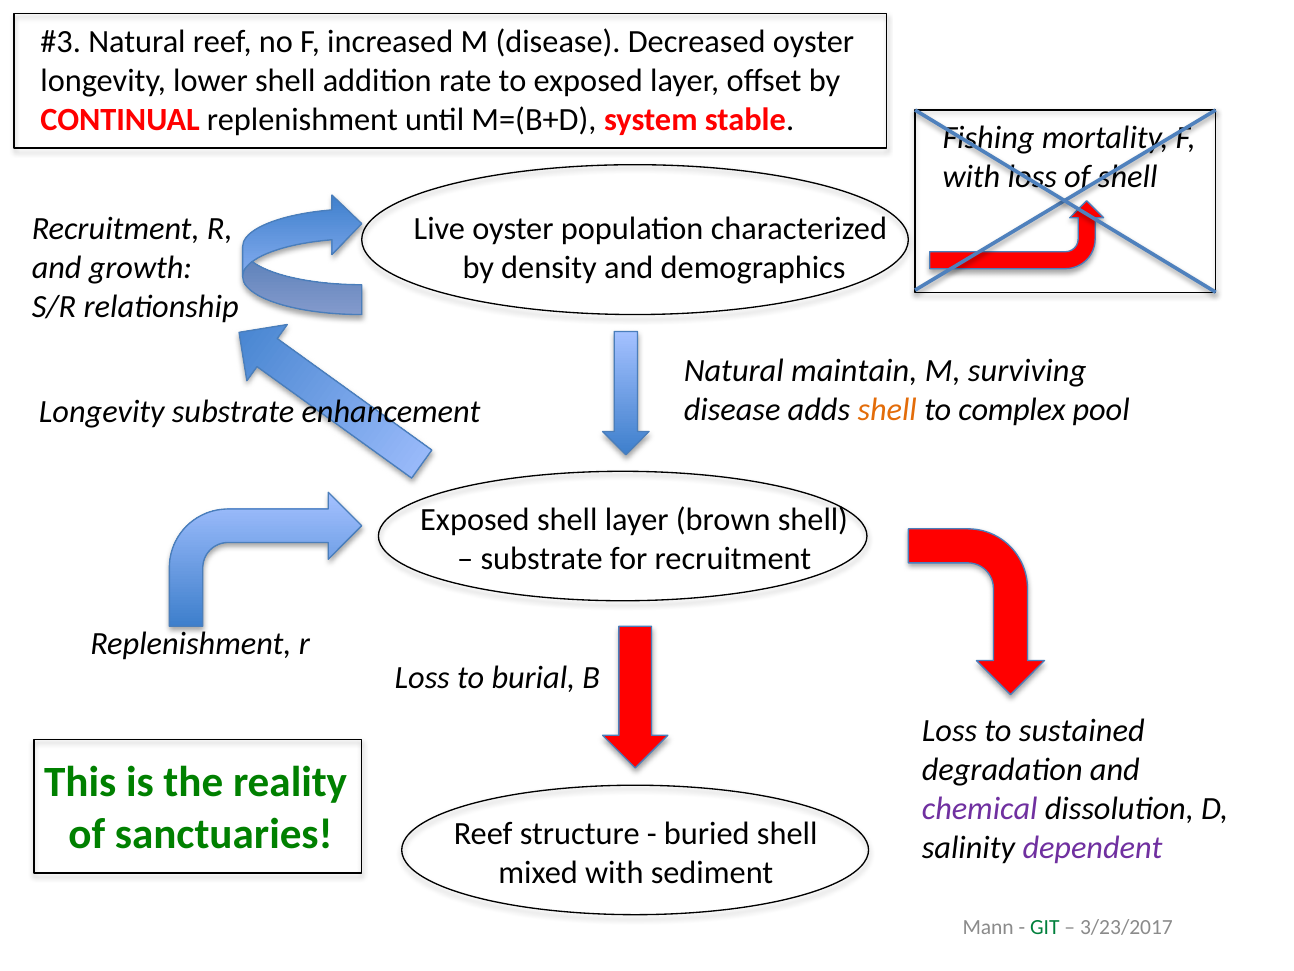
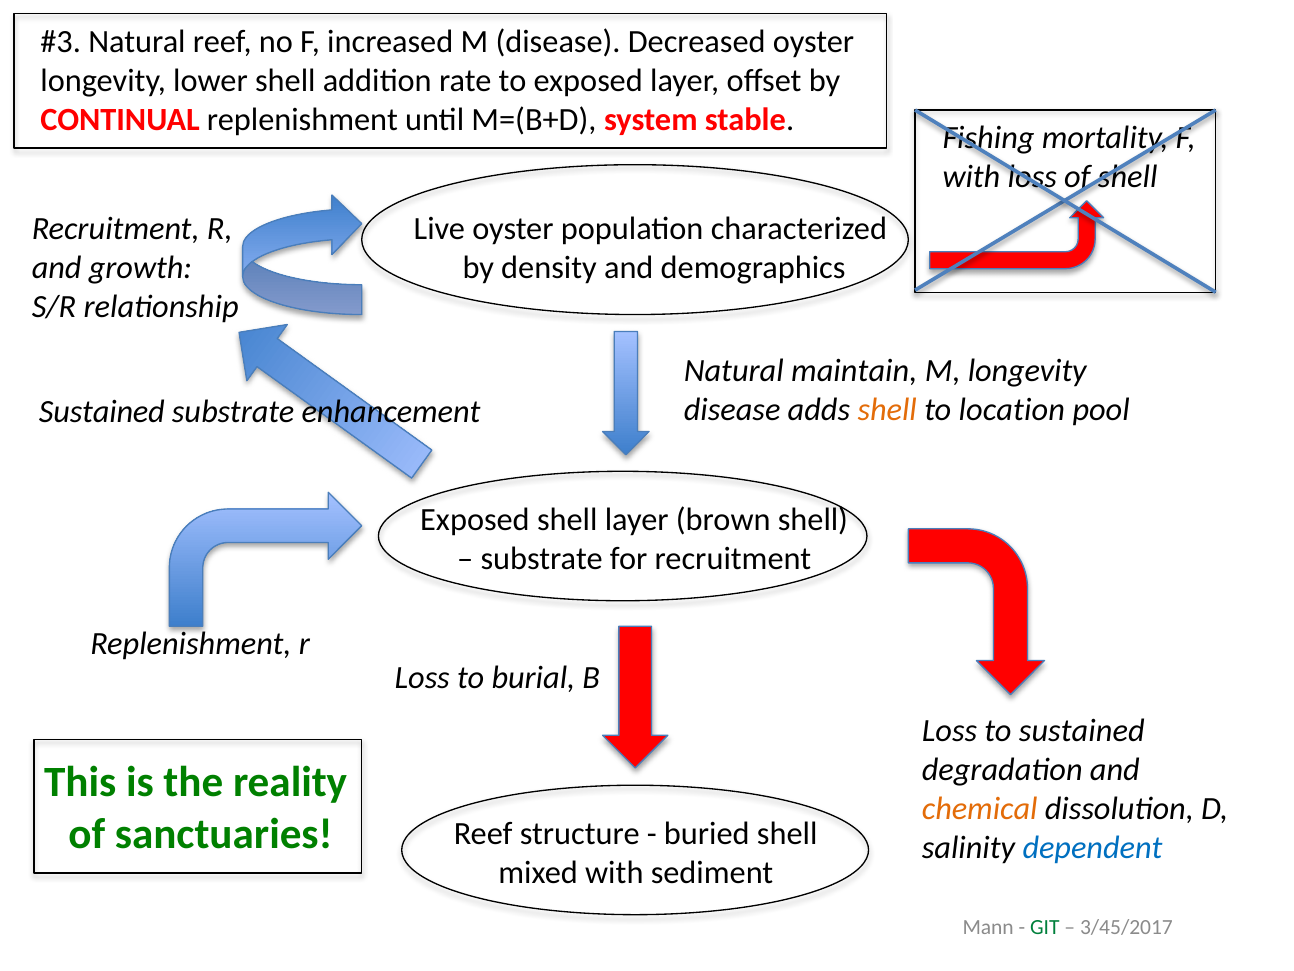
M surviving: surviving -> longevity (1027, 371)
complex: complex -> location (1012, 410)
Longevity: Longevity -> Sustained (102, 412)
chemical colour: purple -> orange (980, 808)
dependent colour: purple -> blue (1092, 847)
3/23/2017: 3/23/2017 -> 3/45/2017 (1126, 927)
